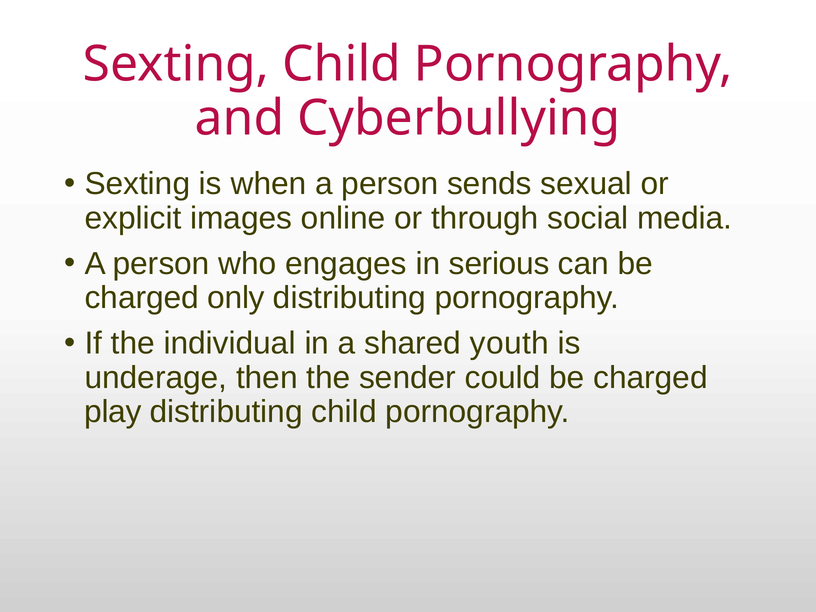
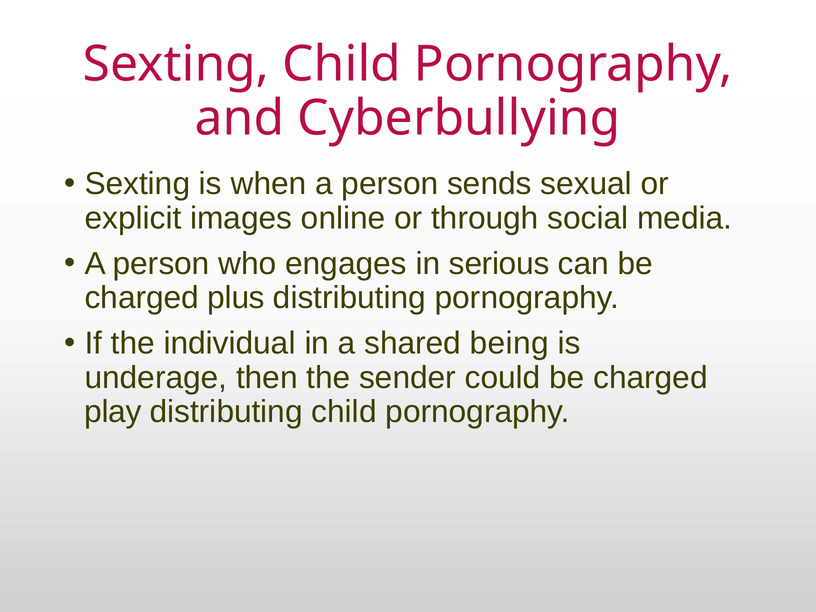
only: only -> plus (236, 298)
youth: youth -> being (509, 343)
